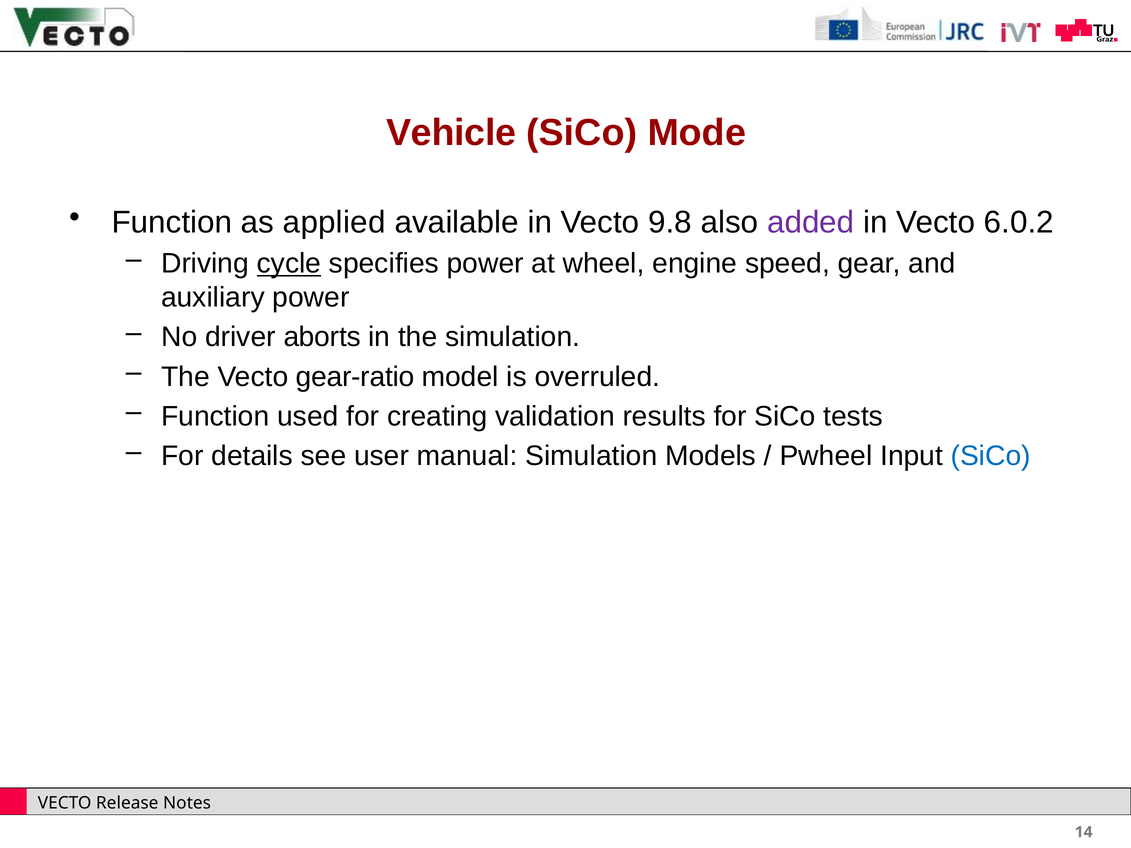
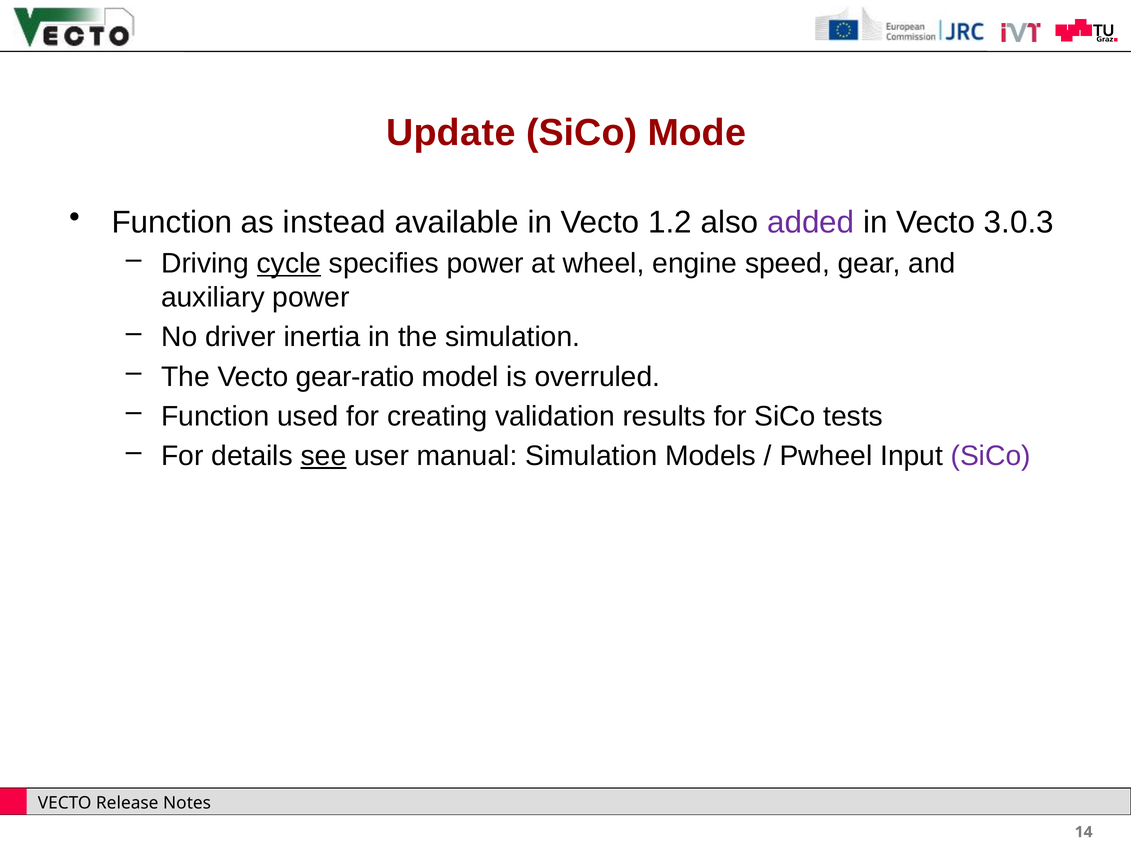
Vehicle: Vehicle -> Update (451, 133)
applied: applied -> instead (334, 222)
9.8: 9.8 -> 1.2 (670, 222)
6.0.2: 6.0.2 -> 3.0.3 (1019, 222)
aborts: aborts -> inertia (322, 337)
see underline: none -> present (324, 456)
SiCo colour: blue -> purple (991, 456)
